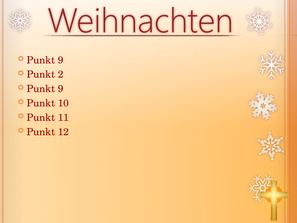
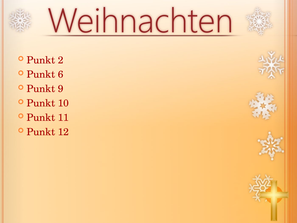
9: 9 -> 2 (61, 60)
2: 2 -> 6 (61, 74)
